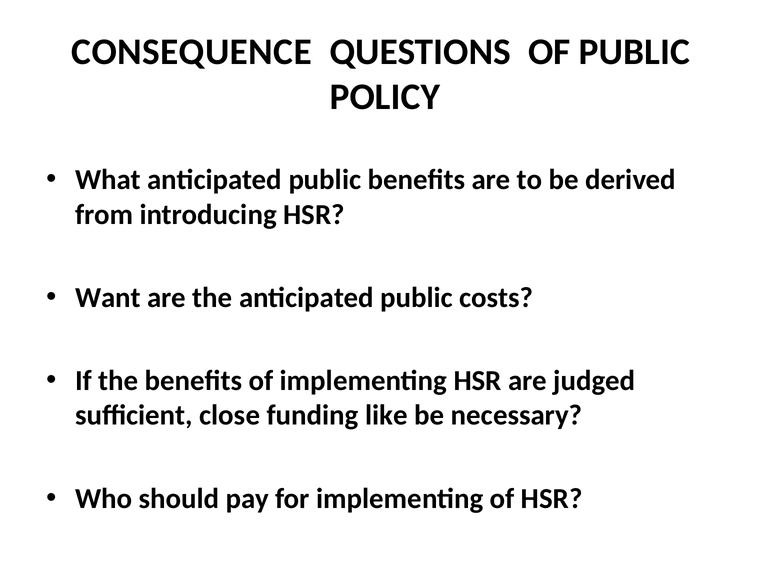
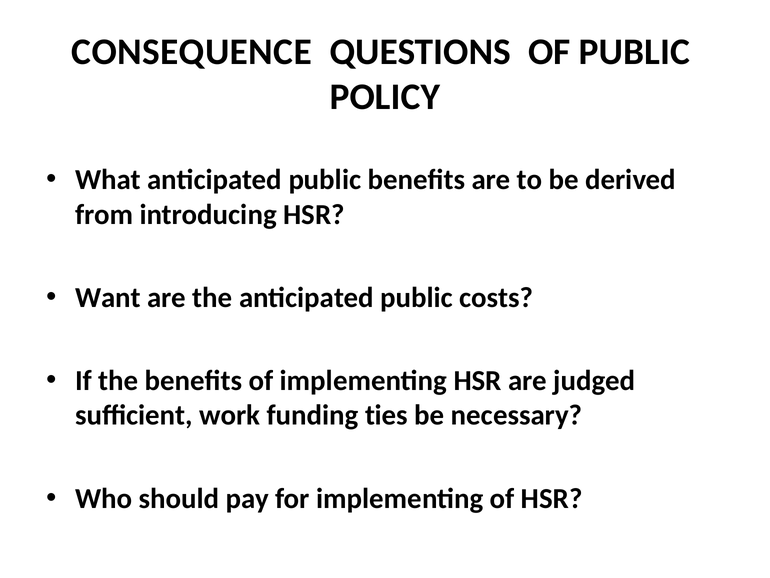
close: close -> work (230, 415)
like: like -> ties (386, 415)
